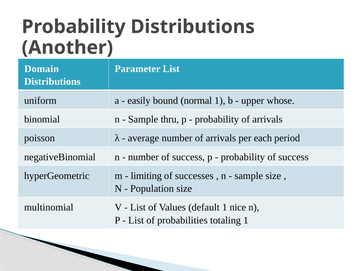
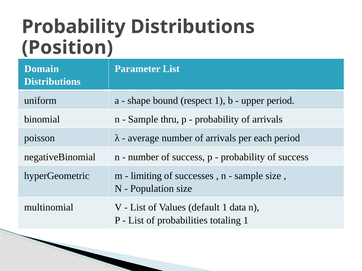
Another: Another -> Position (67, 48)
easily: easily -> shape (139, 101)
normal: normal -> respect (196, 101)
upper whose: whose -> period (281, 101)
nice: nice -> data (238, 208)
